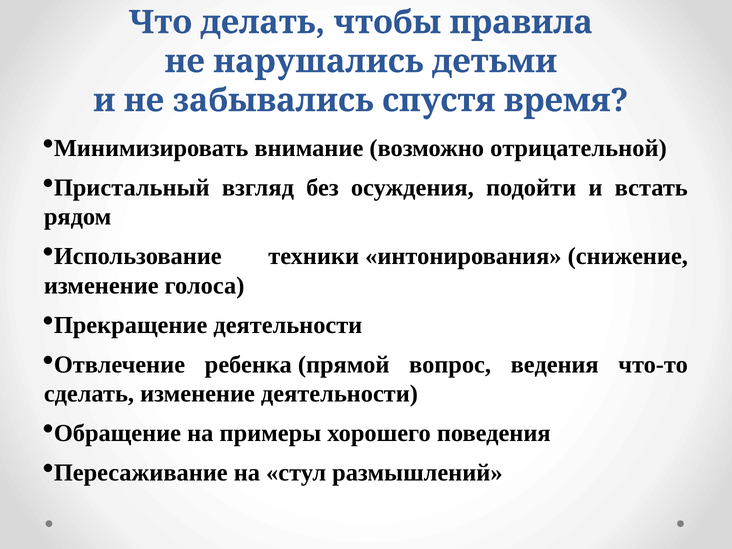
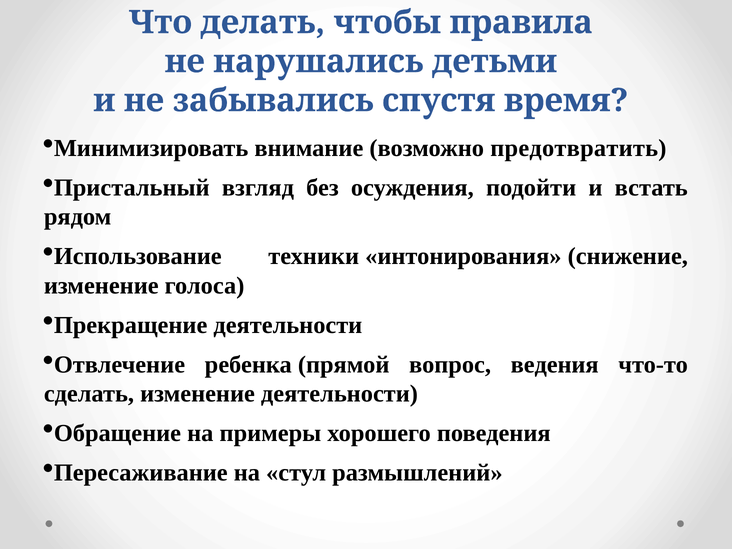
отрицательной: отрицательной -> предотвратить (578, 148)
